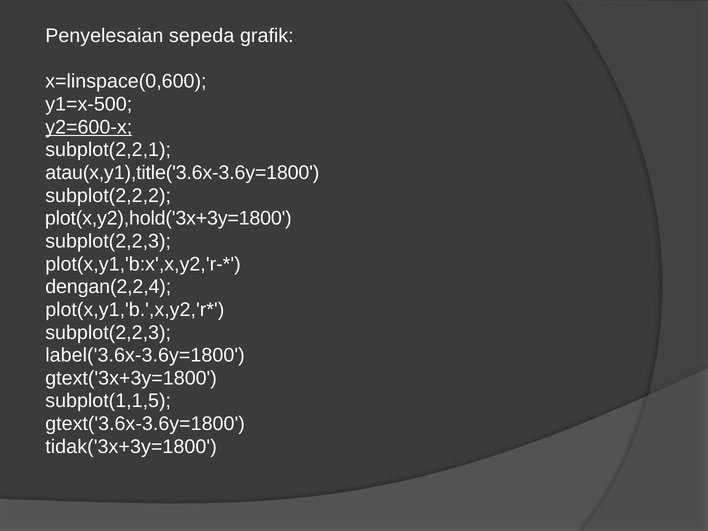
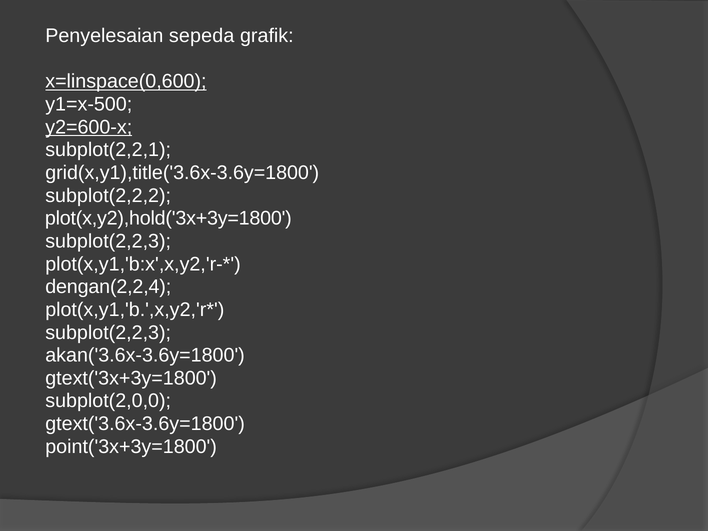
x=linspace(0,600 underline: none -> present (126, 81)
atau(x,y1),title('3.6x-3.6y=1800: atau(x,y1),title('3.6x-3.6y=1800 -> grid(x,y1),title('3.6x-3.6y=1800 (182, 173)
label('3.6x-3.6y=1800: label('3.6x-3.6y=1800 -> akan('3.6x-3.6y=1800 (145, 355)
subplot(1,1,5: subplot(1,1,5 -> subplot(2,0,0 (108, 401)
tidak('3x+3y=1800: tidak('3x+3y=1800 -> point('3x+3y=1800 (131, 447)
